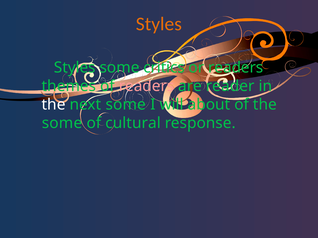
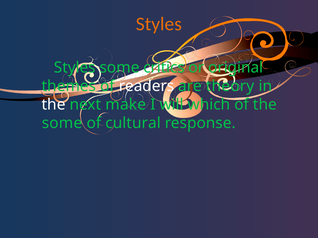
or readers: readers -> original (236, 68)
readers colour: pink -> white (147, 86)
reader: reader -> theory (230, 86)
next some: some -> make (126, 105)
about: about -> which (209, 105)
